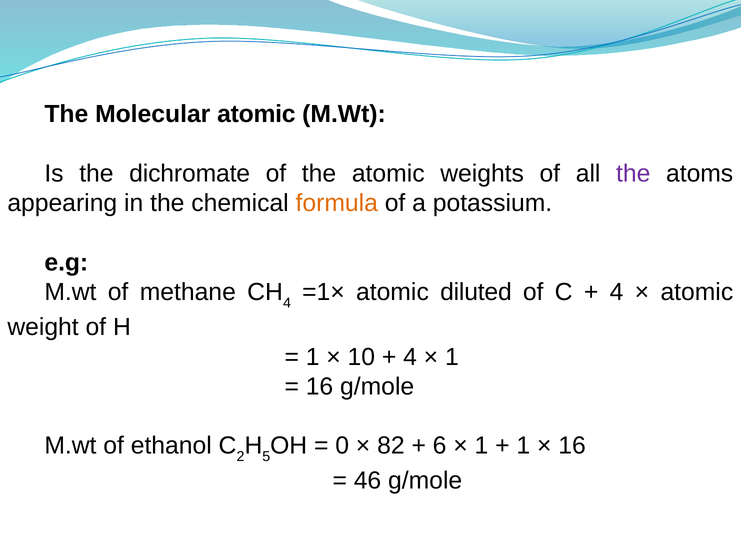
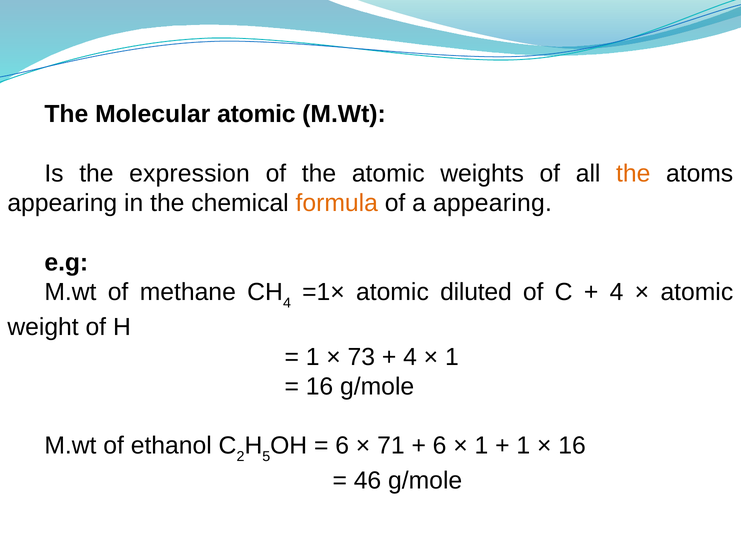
dichromate: dichromate -> expression (190, 174)
the colour: purple -> orange (633, 174)
a potassium: potassium -> appearing (492, 203)
10: 10 -> 73 (361, 357)
0: 0 -> 6 (342, 446)
82: 82 -> 71 (391, 446)
